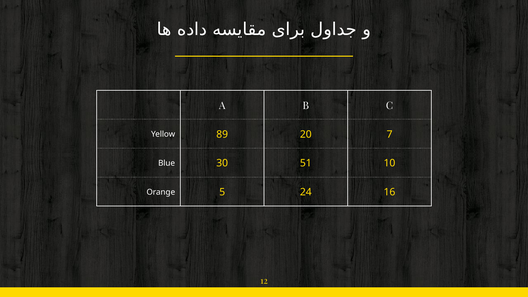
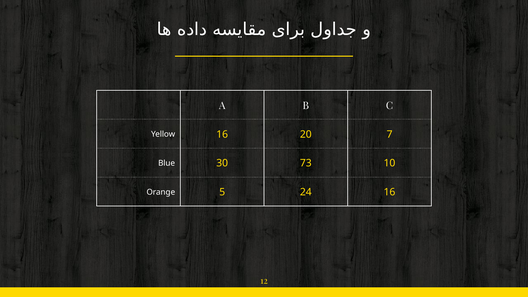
Yellow 89: 89 -> 16 (222, 134)
51: 51 -> 73 (306, 163)
